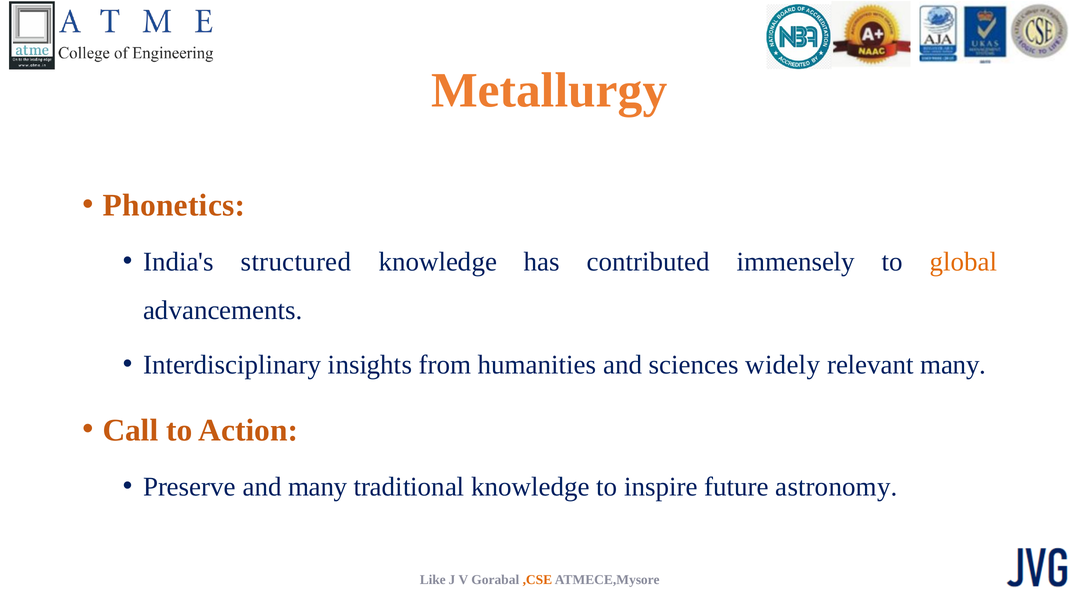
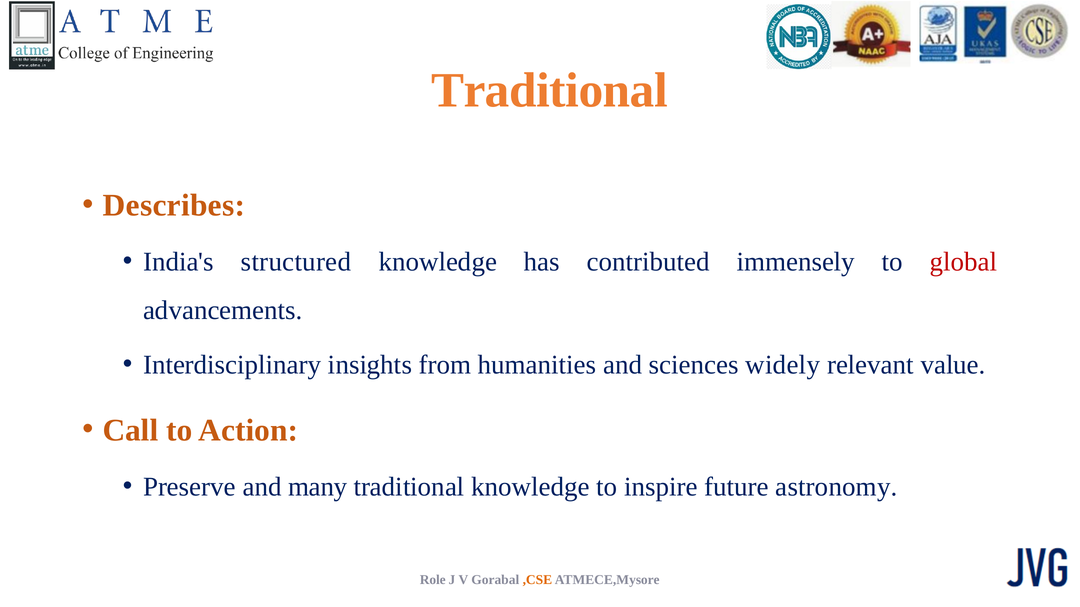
Metallurgy: Metallurgy -> Traditional (549, 91)
Phonetics: Phonetics -> Describes (174, 206)
global colour: orange -> red (963, 262)
relevant many: many -> value (953, 365)
Like: Like -> Role (433, 580)
